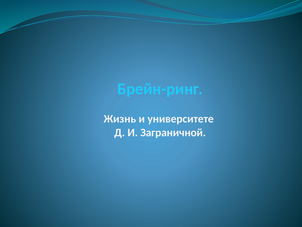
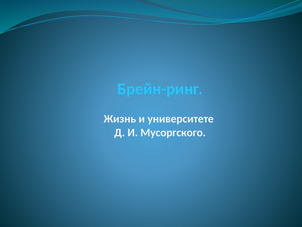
Заграничной: Заграничной -> Мусоргского (173, 132)
